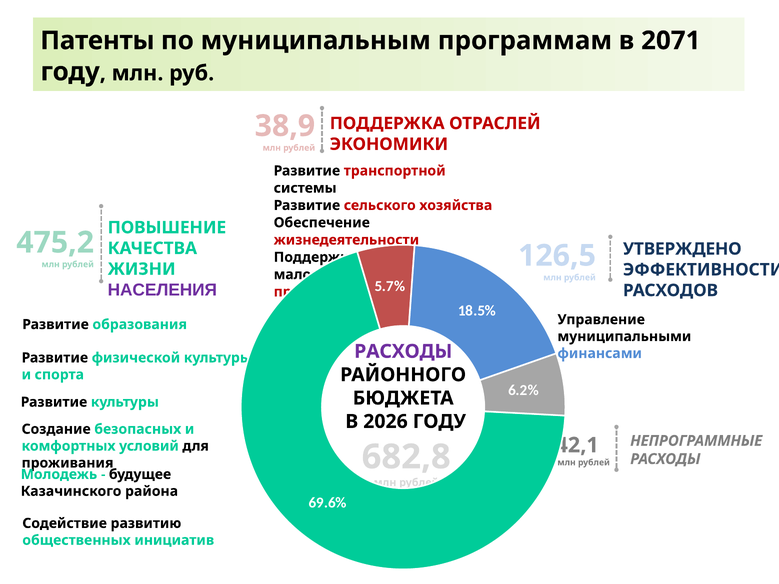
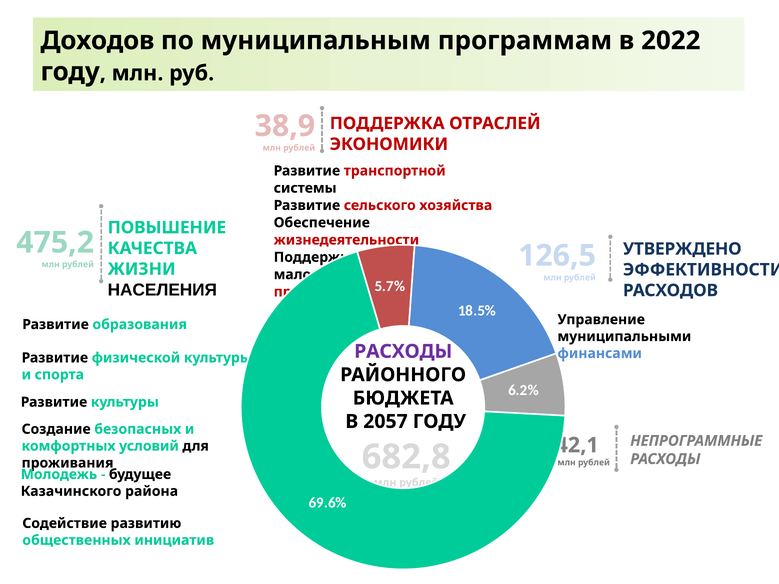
Патенты: Патенты -> Доходов (97, 41)
2071: 2071 -> 2022 (671, 41)
НАСЕЛЕНИЯ colour: purple -> black (162, 290)
2026: 2026 -> 2057 (385, 422)
